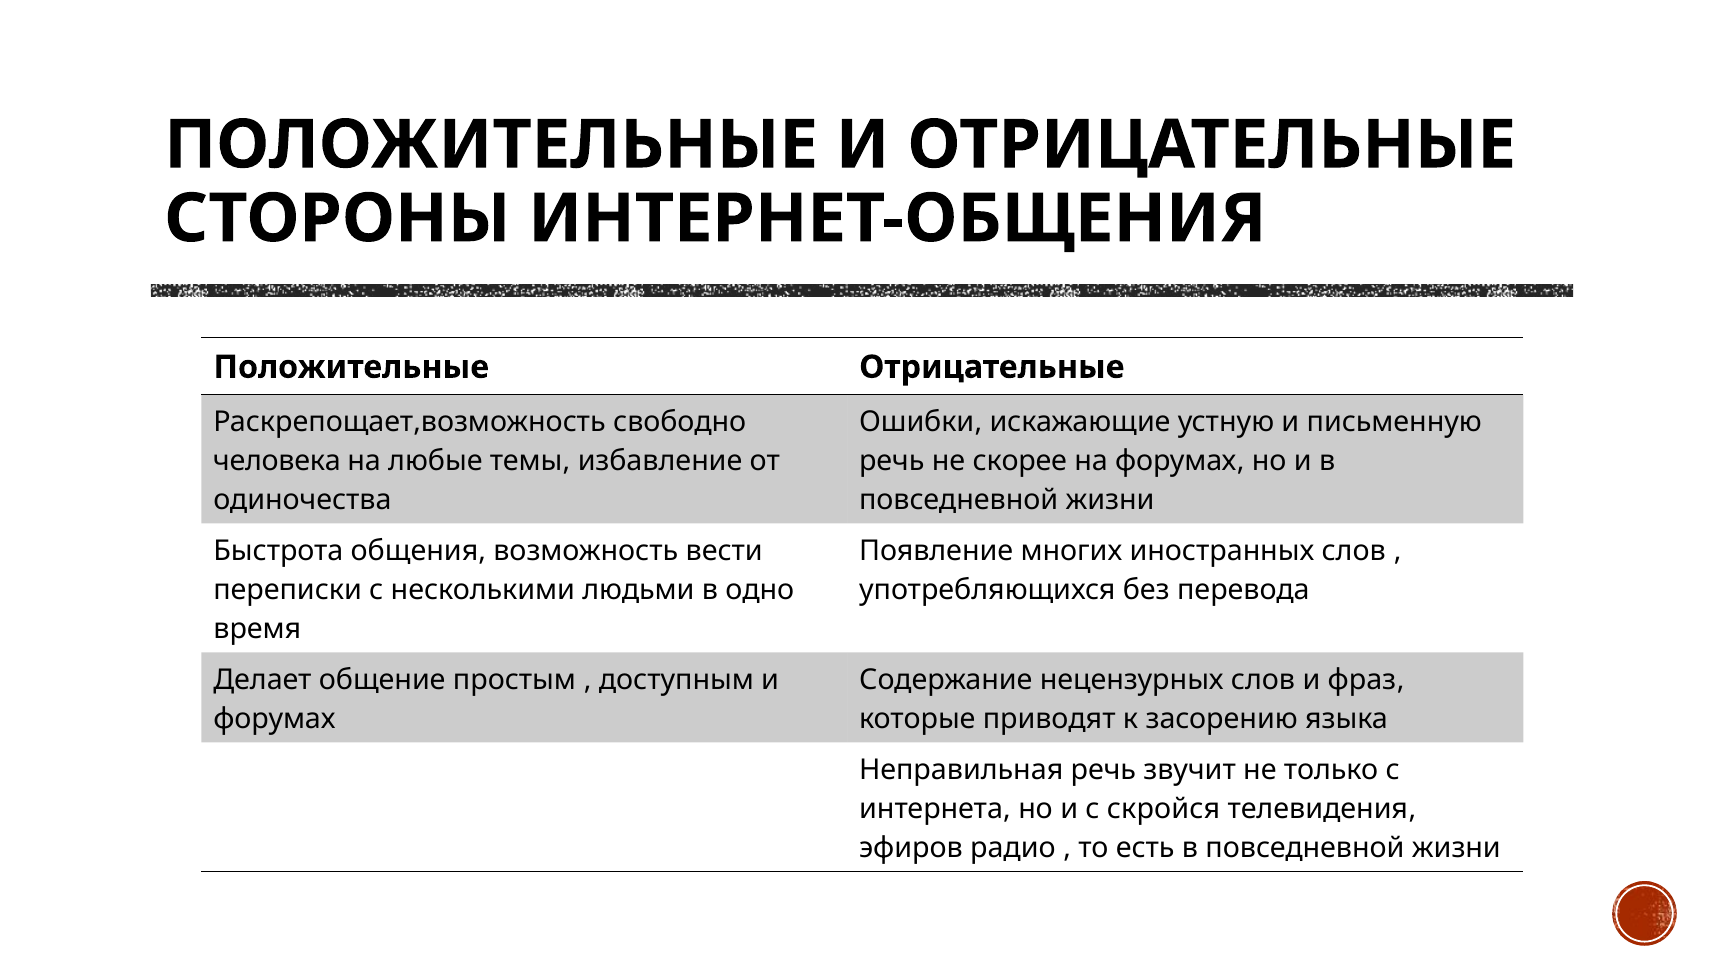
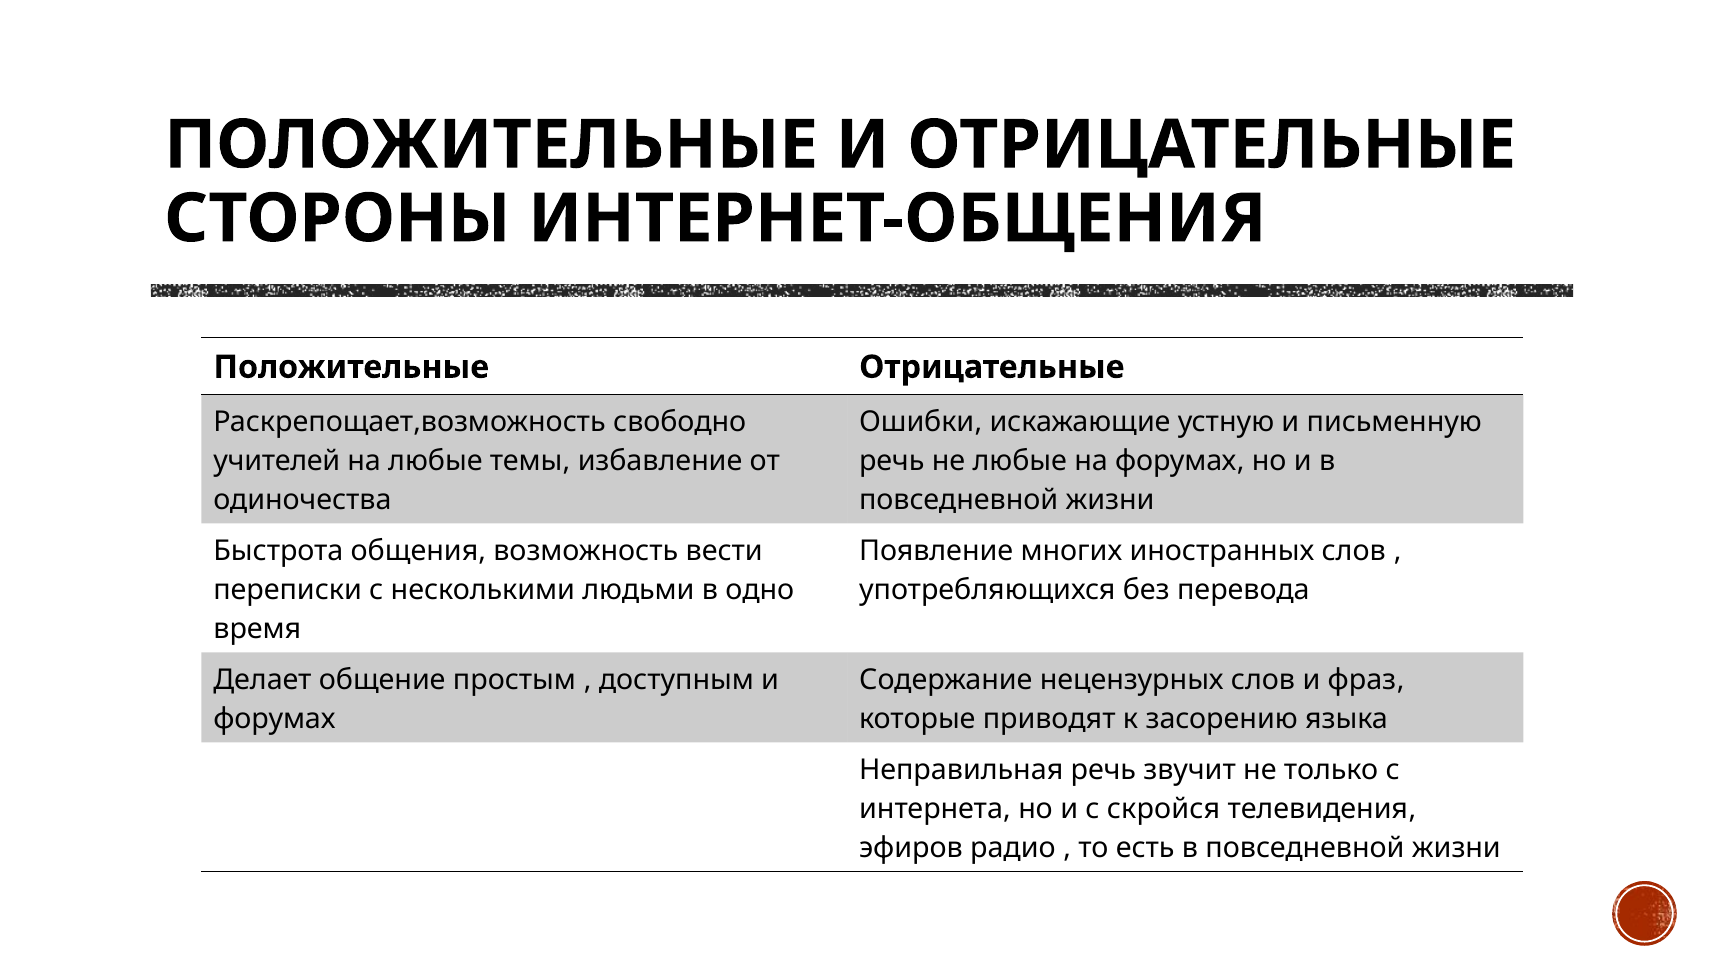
человека: человека -> учителей (277, 460)
не скорее: скорее -> любые (1020, 460)
